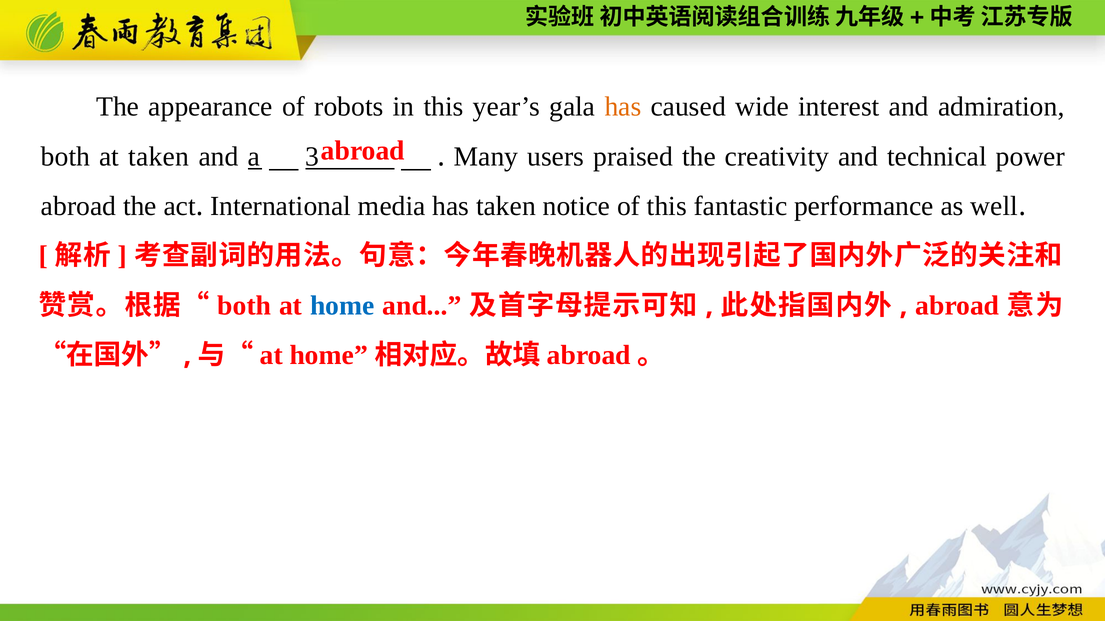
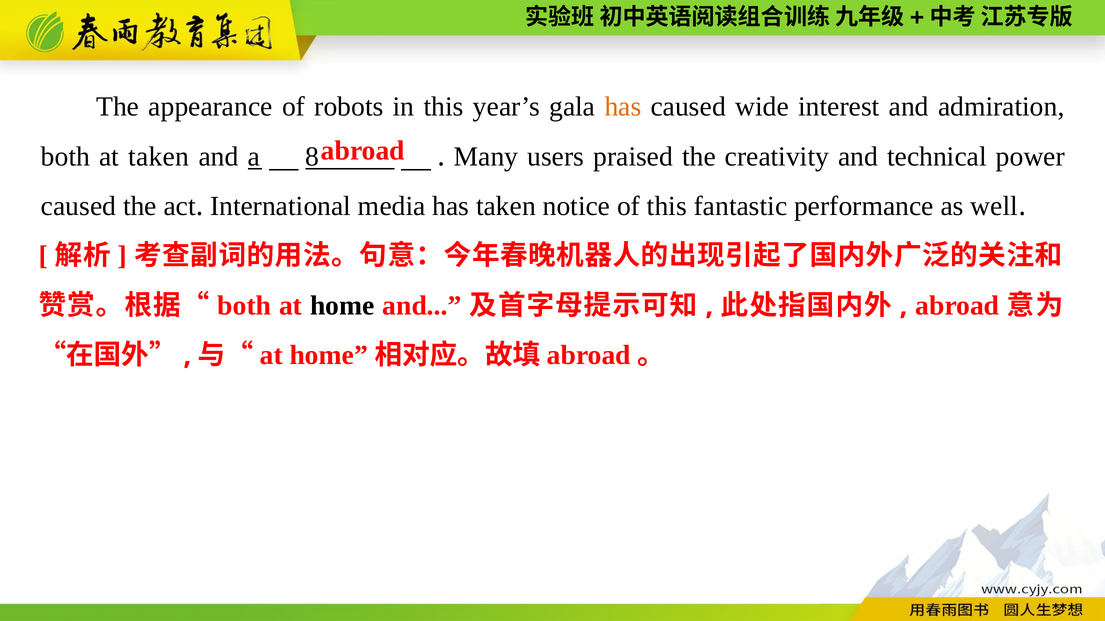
3: 3 -> 8 (312, 157)
abroad: abroad -> caused (79, 206)
home colour: blue -> black (342, 306)
